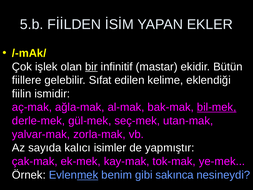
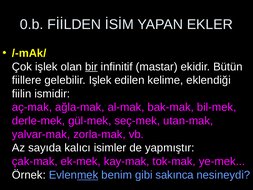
5.b: 5.b -> 0.b (32, 24)
gelebilir Sıfat: Sıfat -> Işlek (100, 80)
bil-mek underline: present -> none (217, 107)
